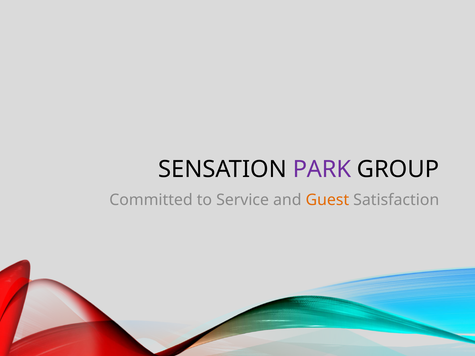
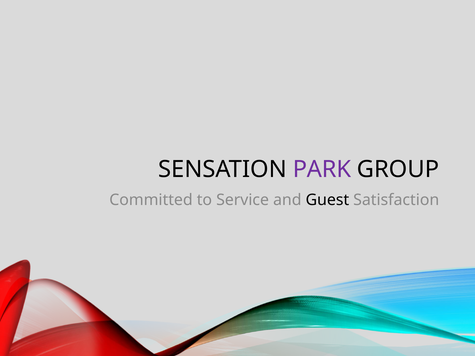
Guest colour: orange -> black (327, 200)
